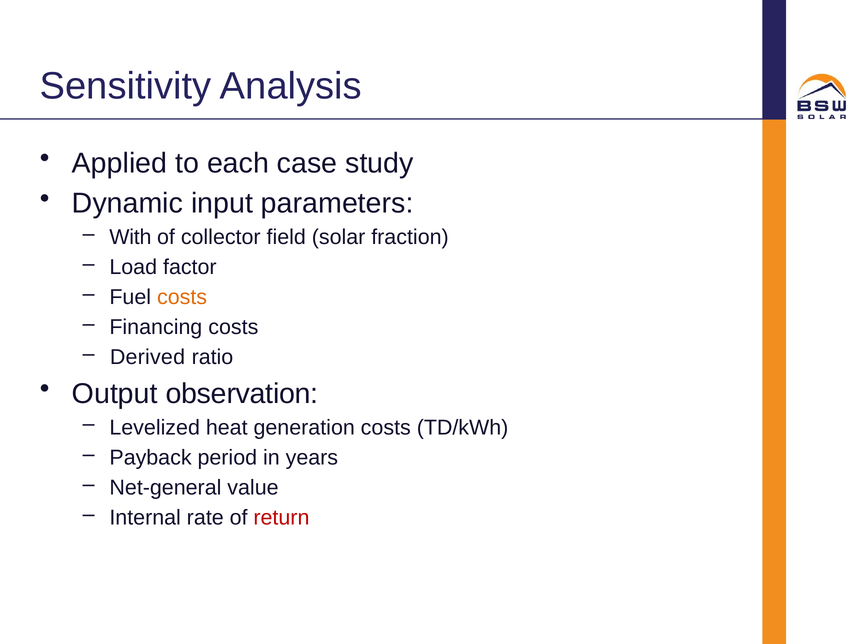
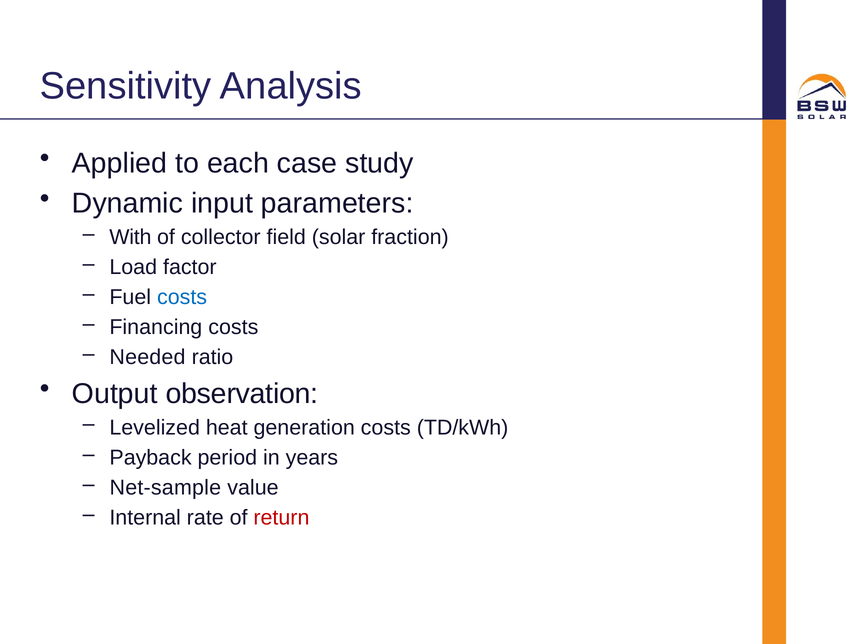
costs colour: orange -> blue (182, 297)
Derived: Derived -> Needed (147, 357)
Net-general: Net-general -> Net-sample (165, 487)
